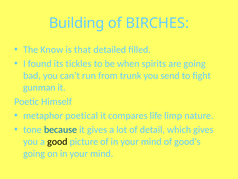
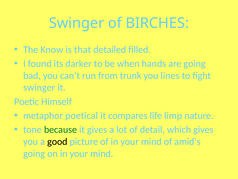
Building: Building -> Swinger (77, 23)
tickles: tickles -> darker (79, 63)
spirits: spirits -> hands (154, 63)
send: send -> lines (170, 75)
gunman: gunman -> swinger (39, 87)
because colour: blue -> green (60, 129)
good’s: good’s -> amid’s (187, 141)
